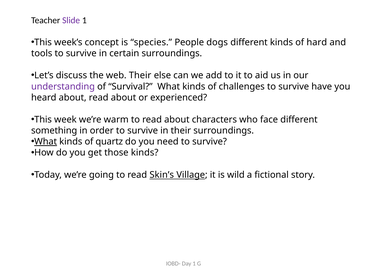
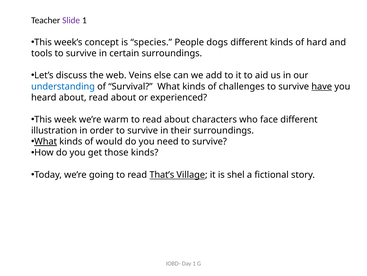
web Their: Their -> Veins (140, 75)
understanding colour: purple -> blue (63, 86)
have underline: none -> present (322, 86)
something: something -> illustration (54, 130)
quartz: quartz -> would (109, 141)
Skin’s: Skin’s -> That’s (162, 174)
wild: wild -> shel (236, 174)
